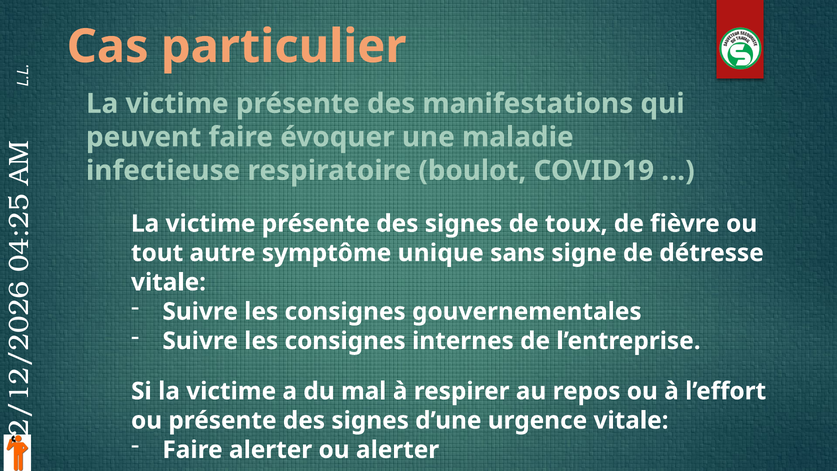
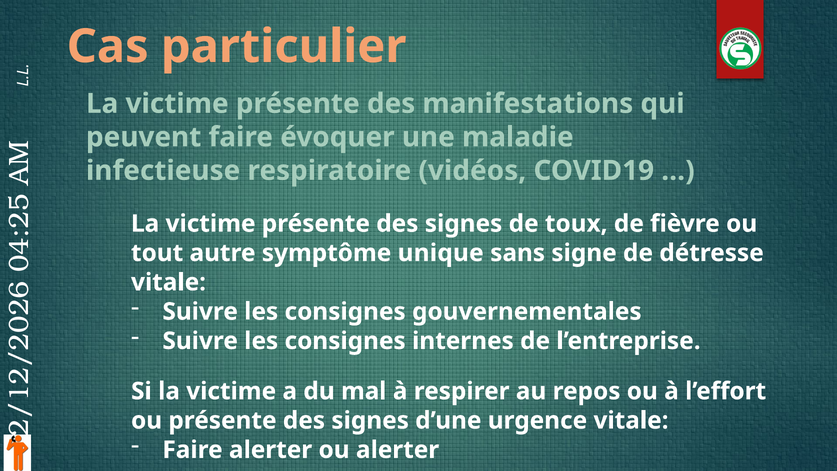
boulot: boulot -> vidéos (472, 171)
